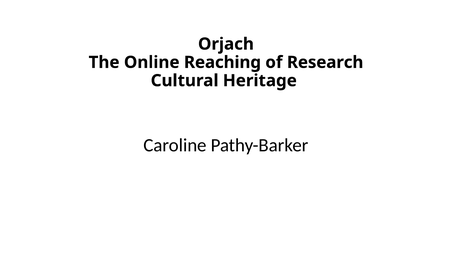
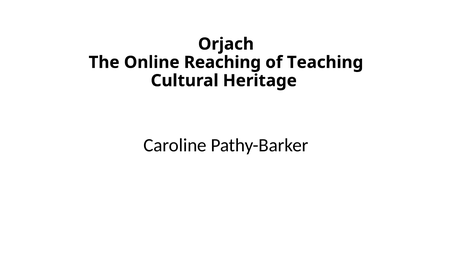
Research: Research -> Teaching (325, 62)
